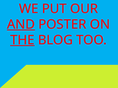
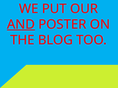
THE underline: present -> none (22, 40)
